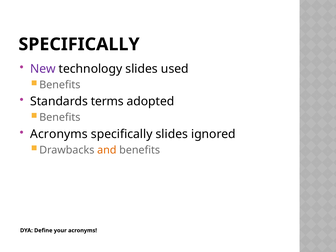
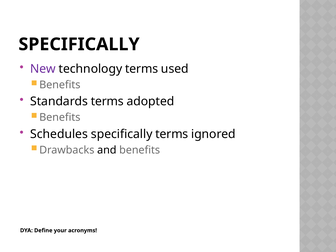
technology slides: slides -> terms (142, 69)
Acronyms: Acronyms -> Schedules (59, 134)
specifically slides: slides -> terms (172, 134)
and colour: orange -> black (107, 150)
